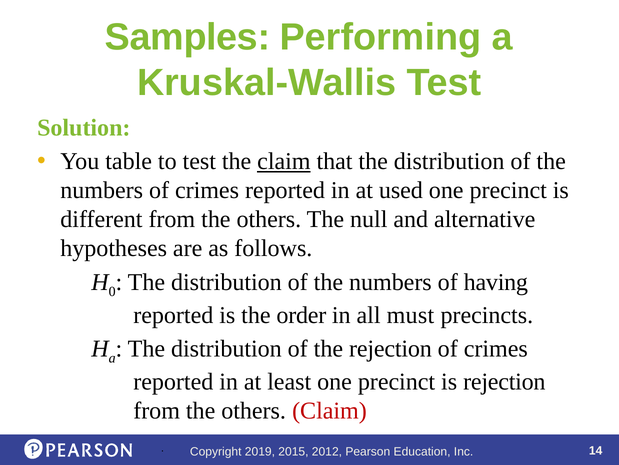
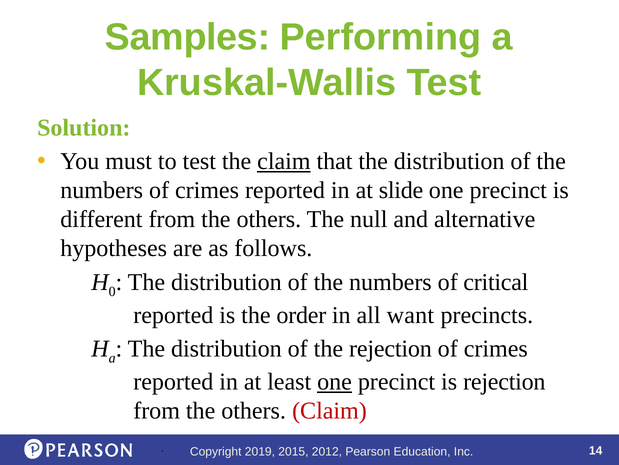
table: table -> must (129, 161)
used: used -> slide (401, 190)
having: having -> critical (496, 282)
must: must -> want (410, 315)
one underline: none -> present (335, 381)
